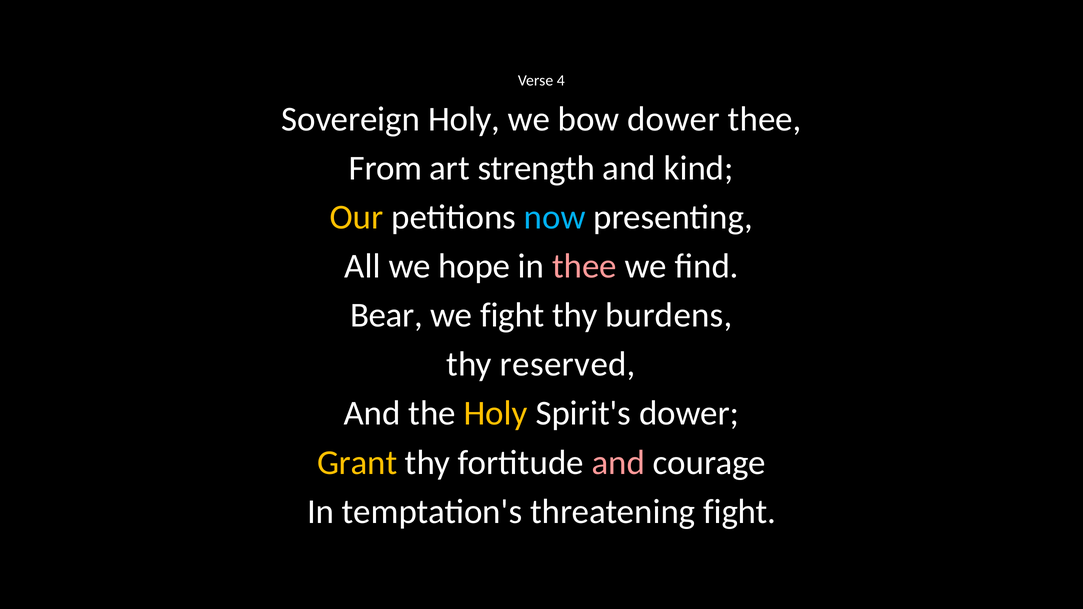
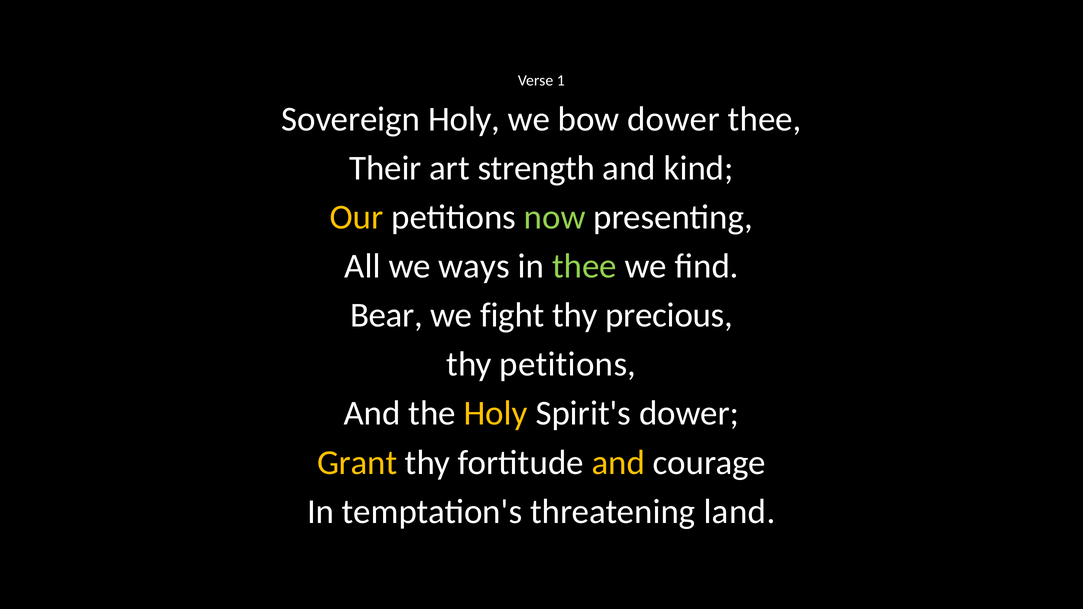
4: 4 -> 1 (561, 80)
From: From -> Their (385, 168)
now colour: light blue -> light green (555, 217)
hope: hope -> ways (474, 266)
thee colour: pink -> light green (584, 266)
burdens: burdens -> precious (669, 315)
thy reserved: reserved -> petitions (568, 364)
and colour: pink -> yellow (618, 463)
threatening fight: fight -> land (739, 512)
